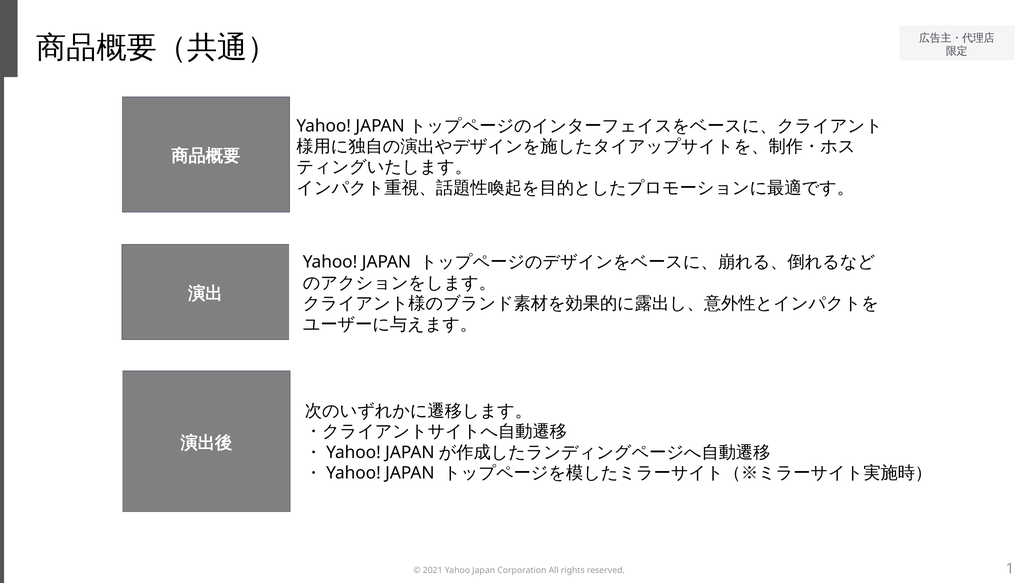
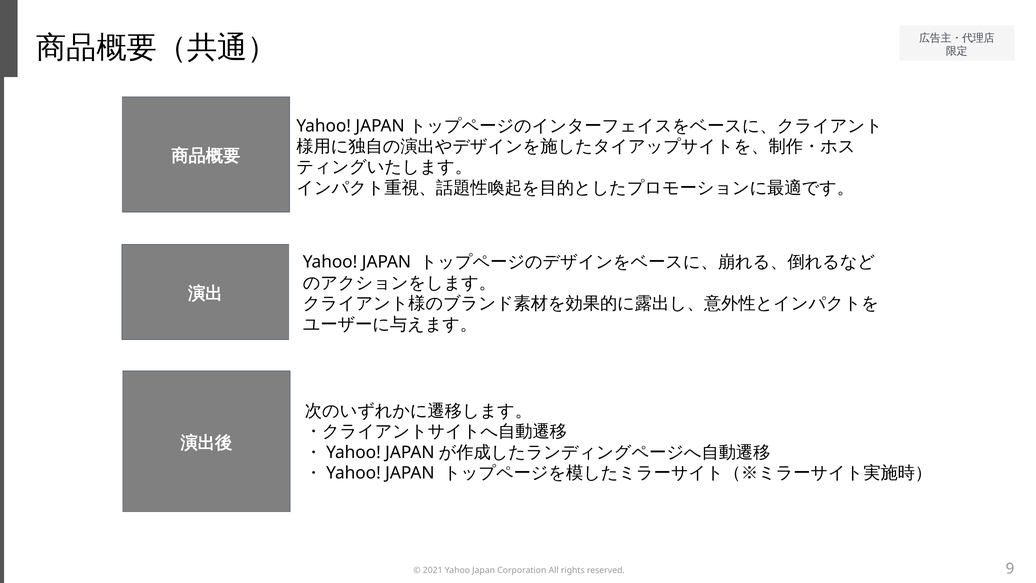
1: 1 -> 9 (1010, 568)
